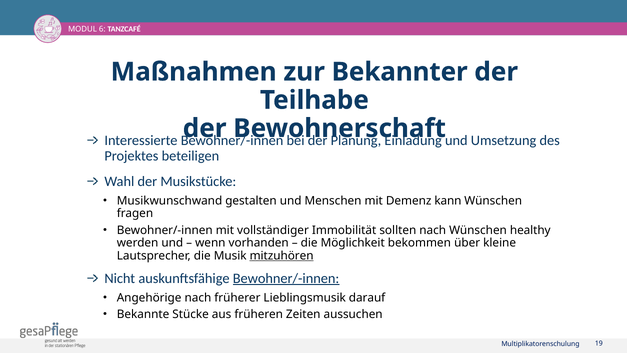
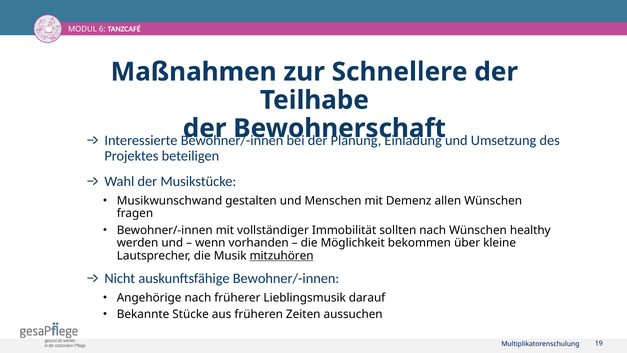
Bekannter: Bekannter -> Schnellere (400, 72)
kann: kann -> allen (448, 201)
Bewohner/-innen underline: present -> none (286, 278)
